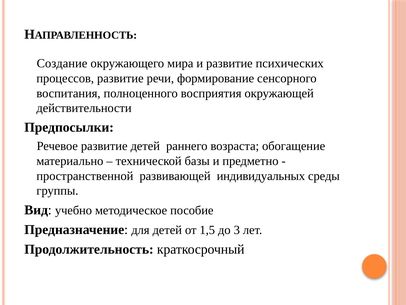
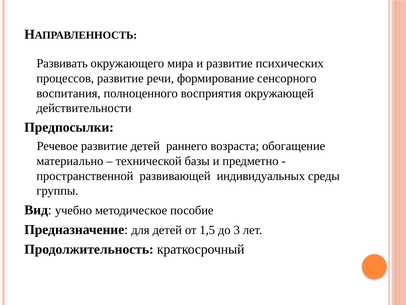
Создание: Создание -> Развивать (62, 63)
